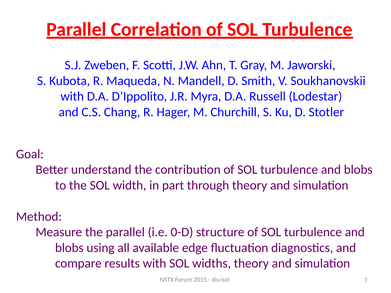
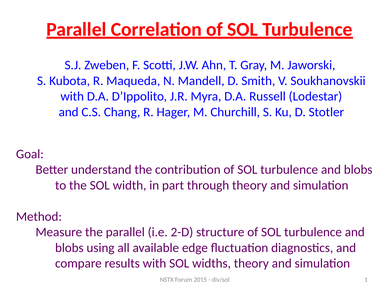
0-D: 0-D -> 2-D (182, 232)
